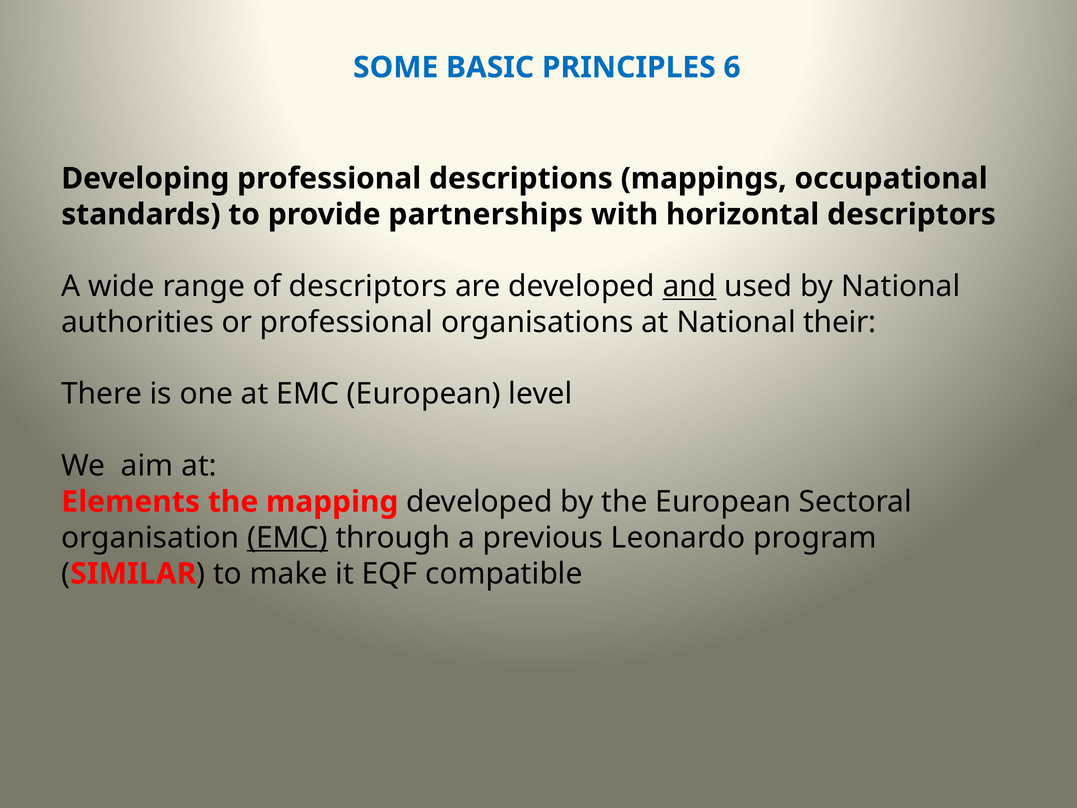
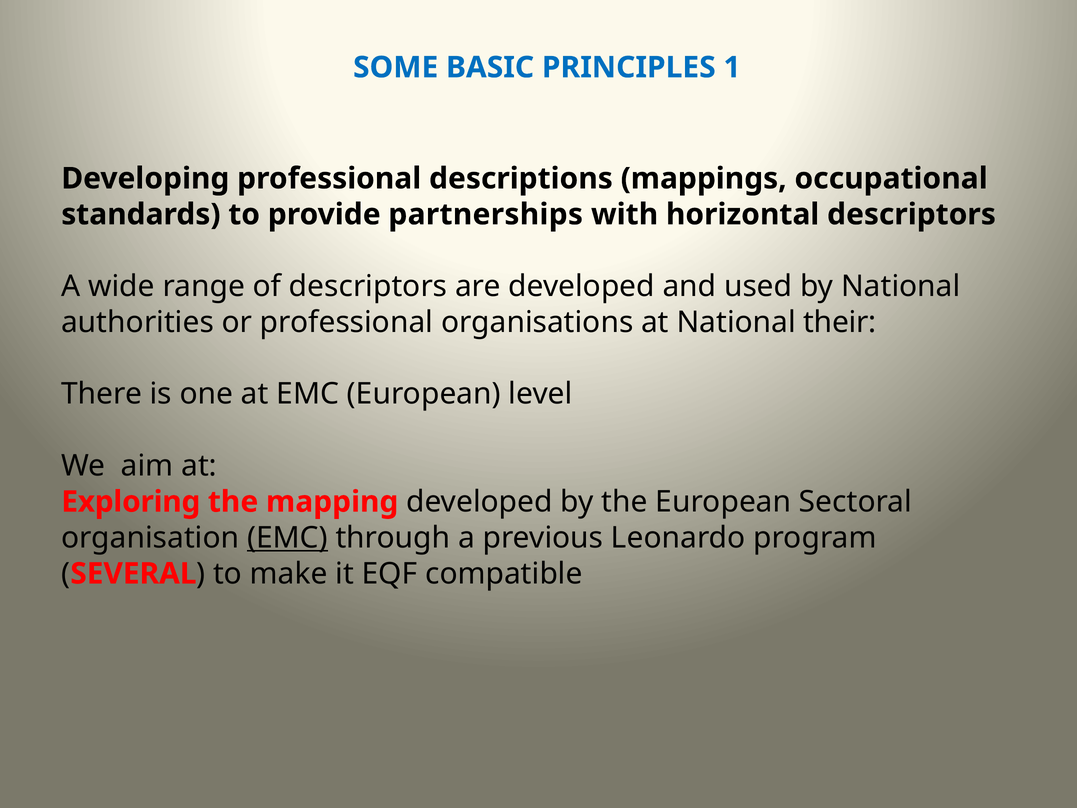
6: 6 -> 1 (732, 67)
and underline: present -> none (689, 286)
Elements: Elements -> Exploring (131, 502)
SIMILAR: SIMILAR -> SEVERAL (133, 574)
